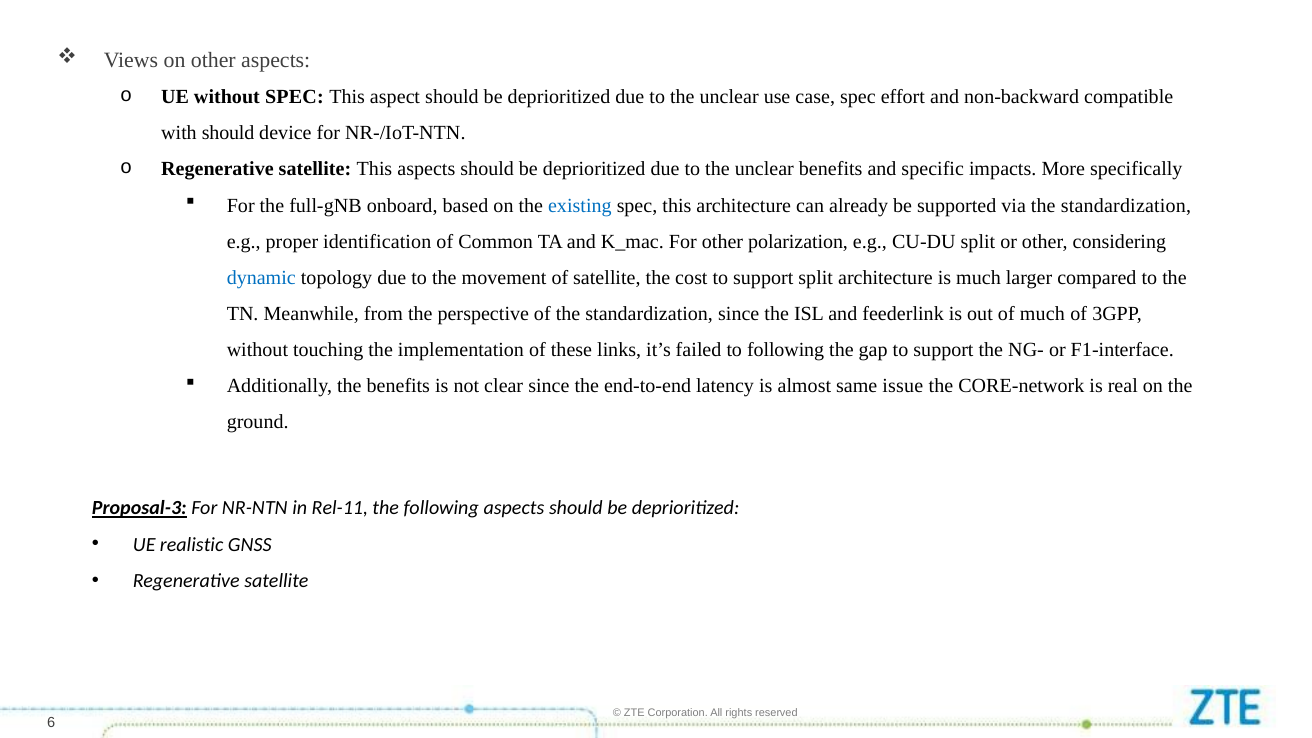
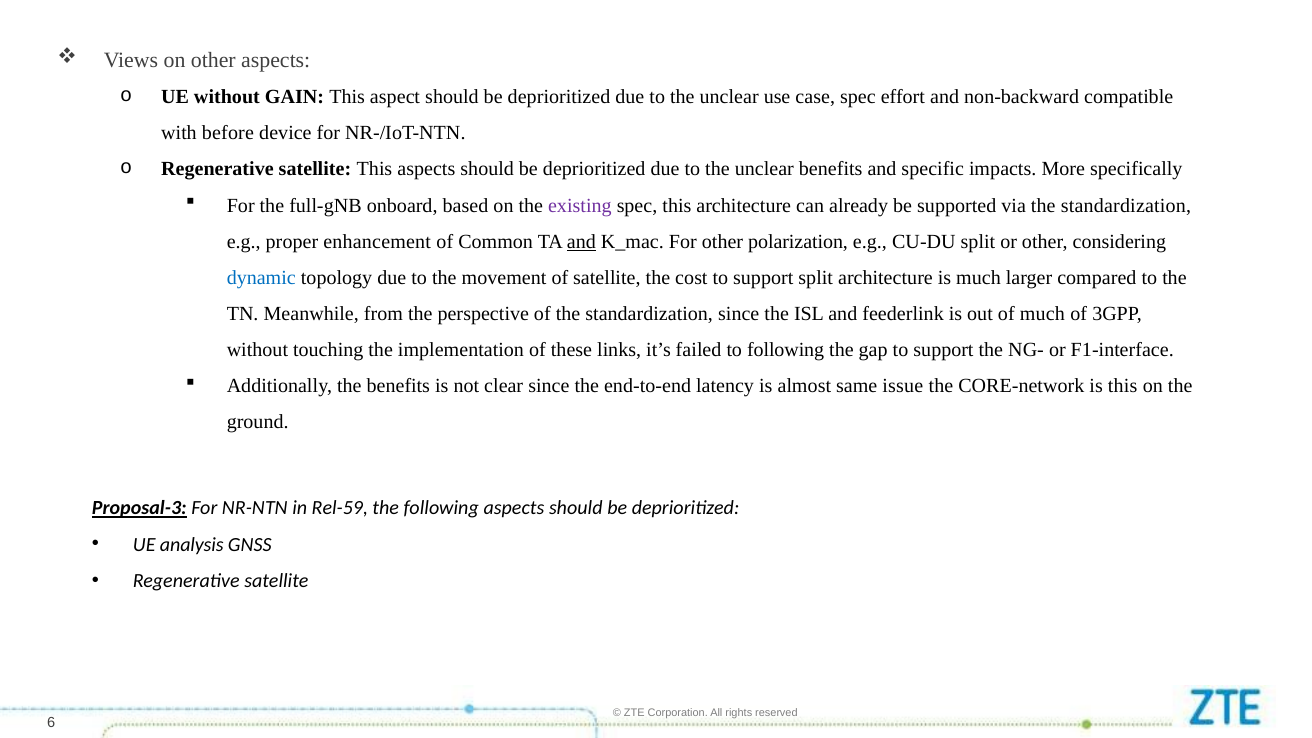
without SPEC: SPEC -> GAIN (294, 97)
with should: should -> before (228, 133)
existing colour: blue -> purple (580, 205)
identification: identification -> enhancement (377, 242)
and underline: none -> present (581, 242)
is real: real -> this (1123, 386)
Rel-11: Rel-11 -> Rel-59 (340, 508)
realistic: realistic -> analysis (192, 544)
